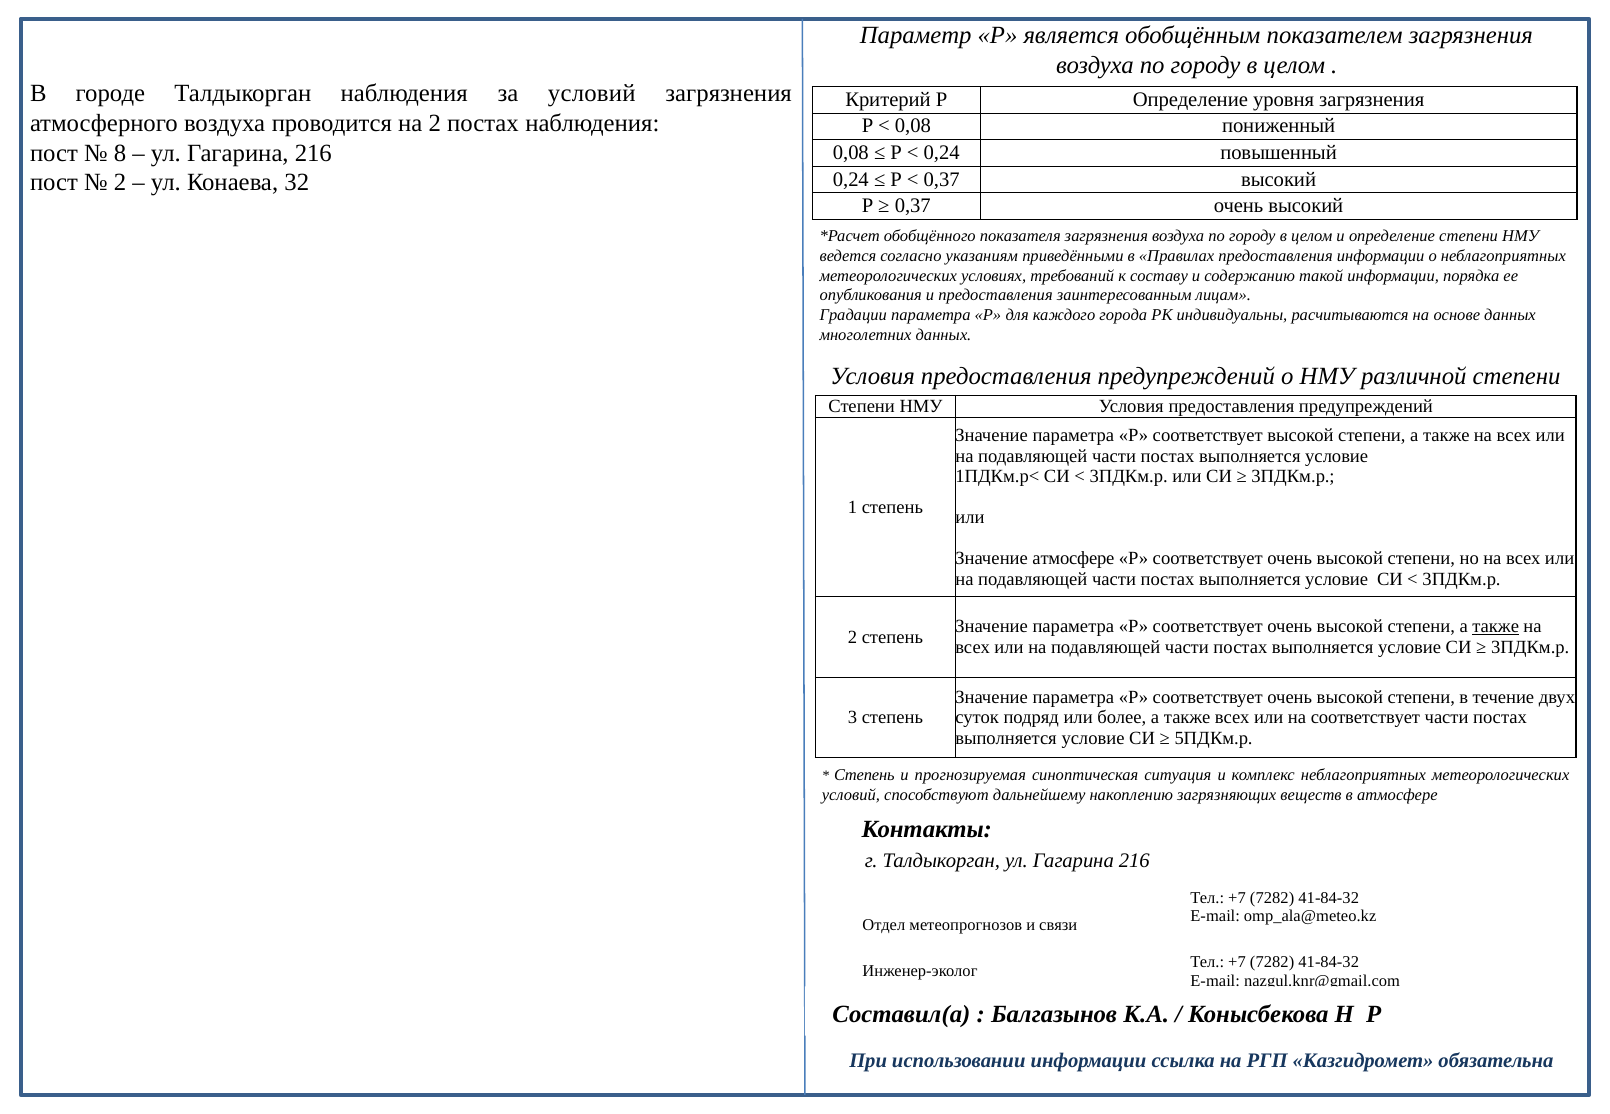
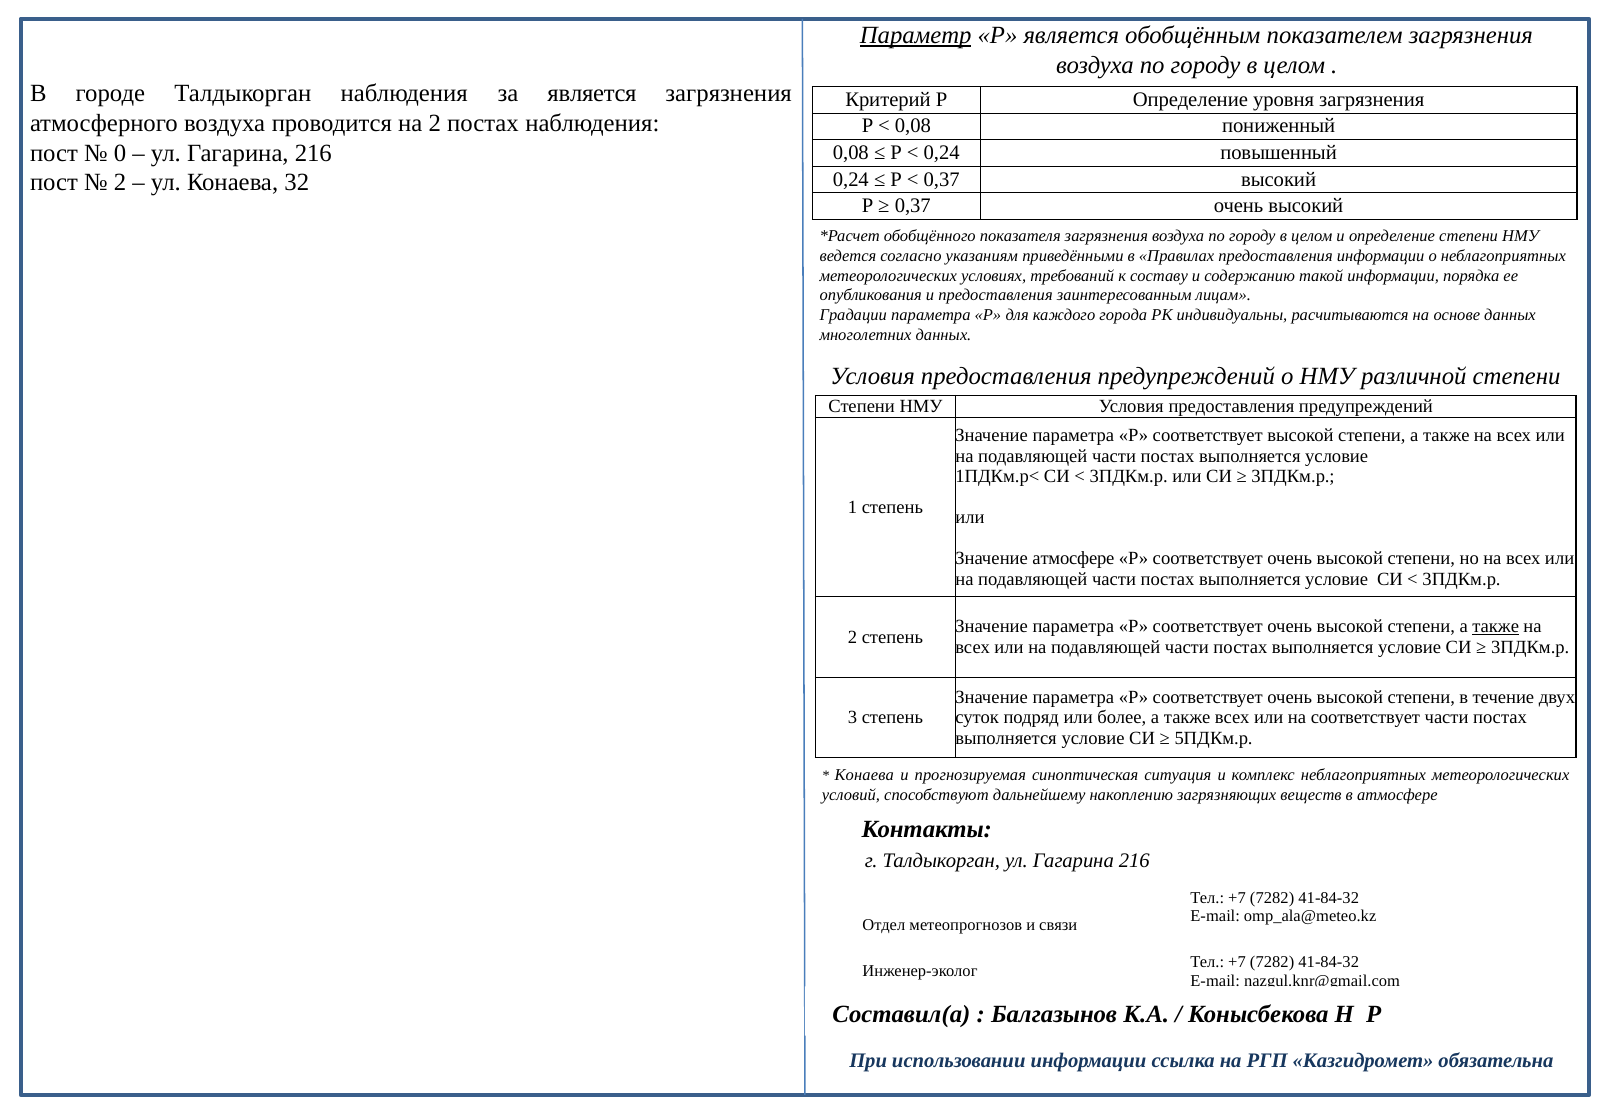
Параметр underline: none -> present (916, 35)
за условий: условий -> является (592, 94)
8: 8 -> 0 (120, 153)
Степень: Степень -> Конаева (864, 776)
